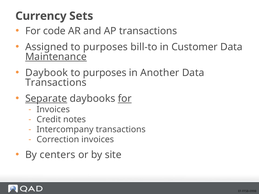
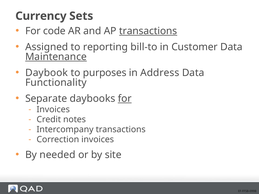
transactions underline: none -> present (148, 31)
Assigned to purposes: purposes -> reporting (105, 47)
Another: Another -> Address (160, 73)
Transactions: Transactions -> Functionality (56, 83)
Separate underline: present -> none (46, 99)
centers: centers -> needed (58, 155)
